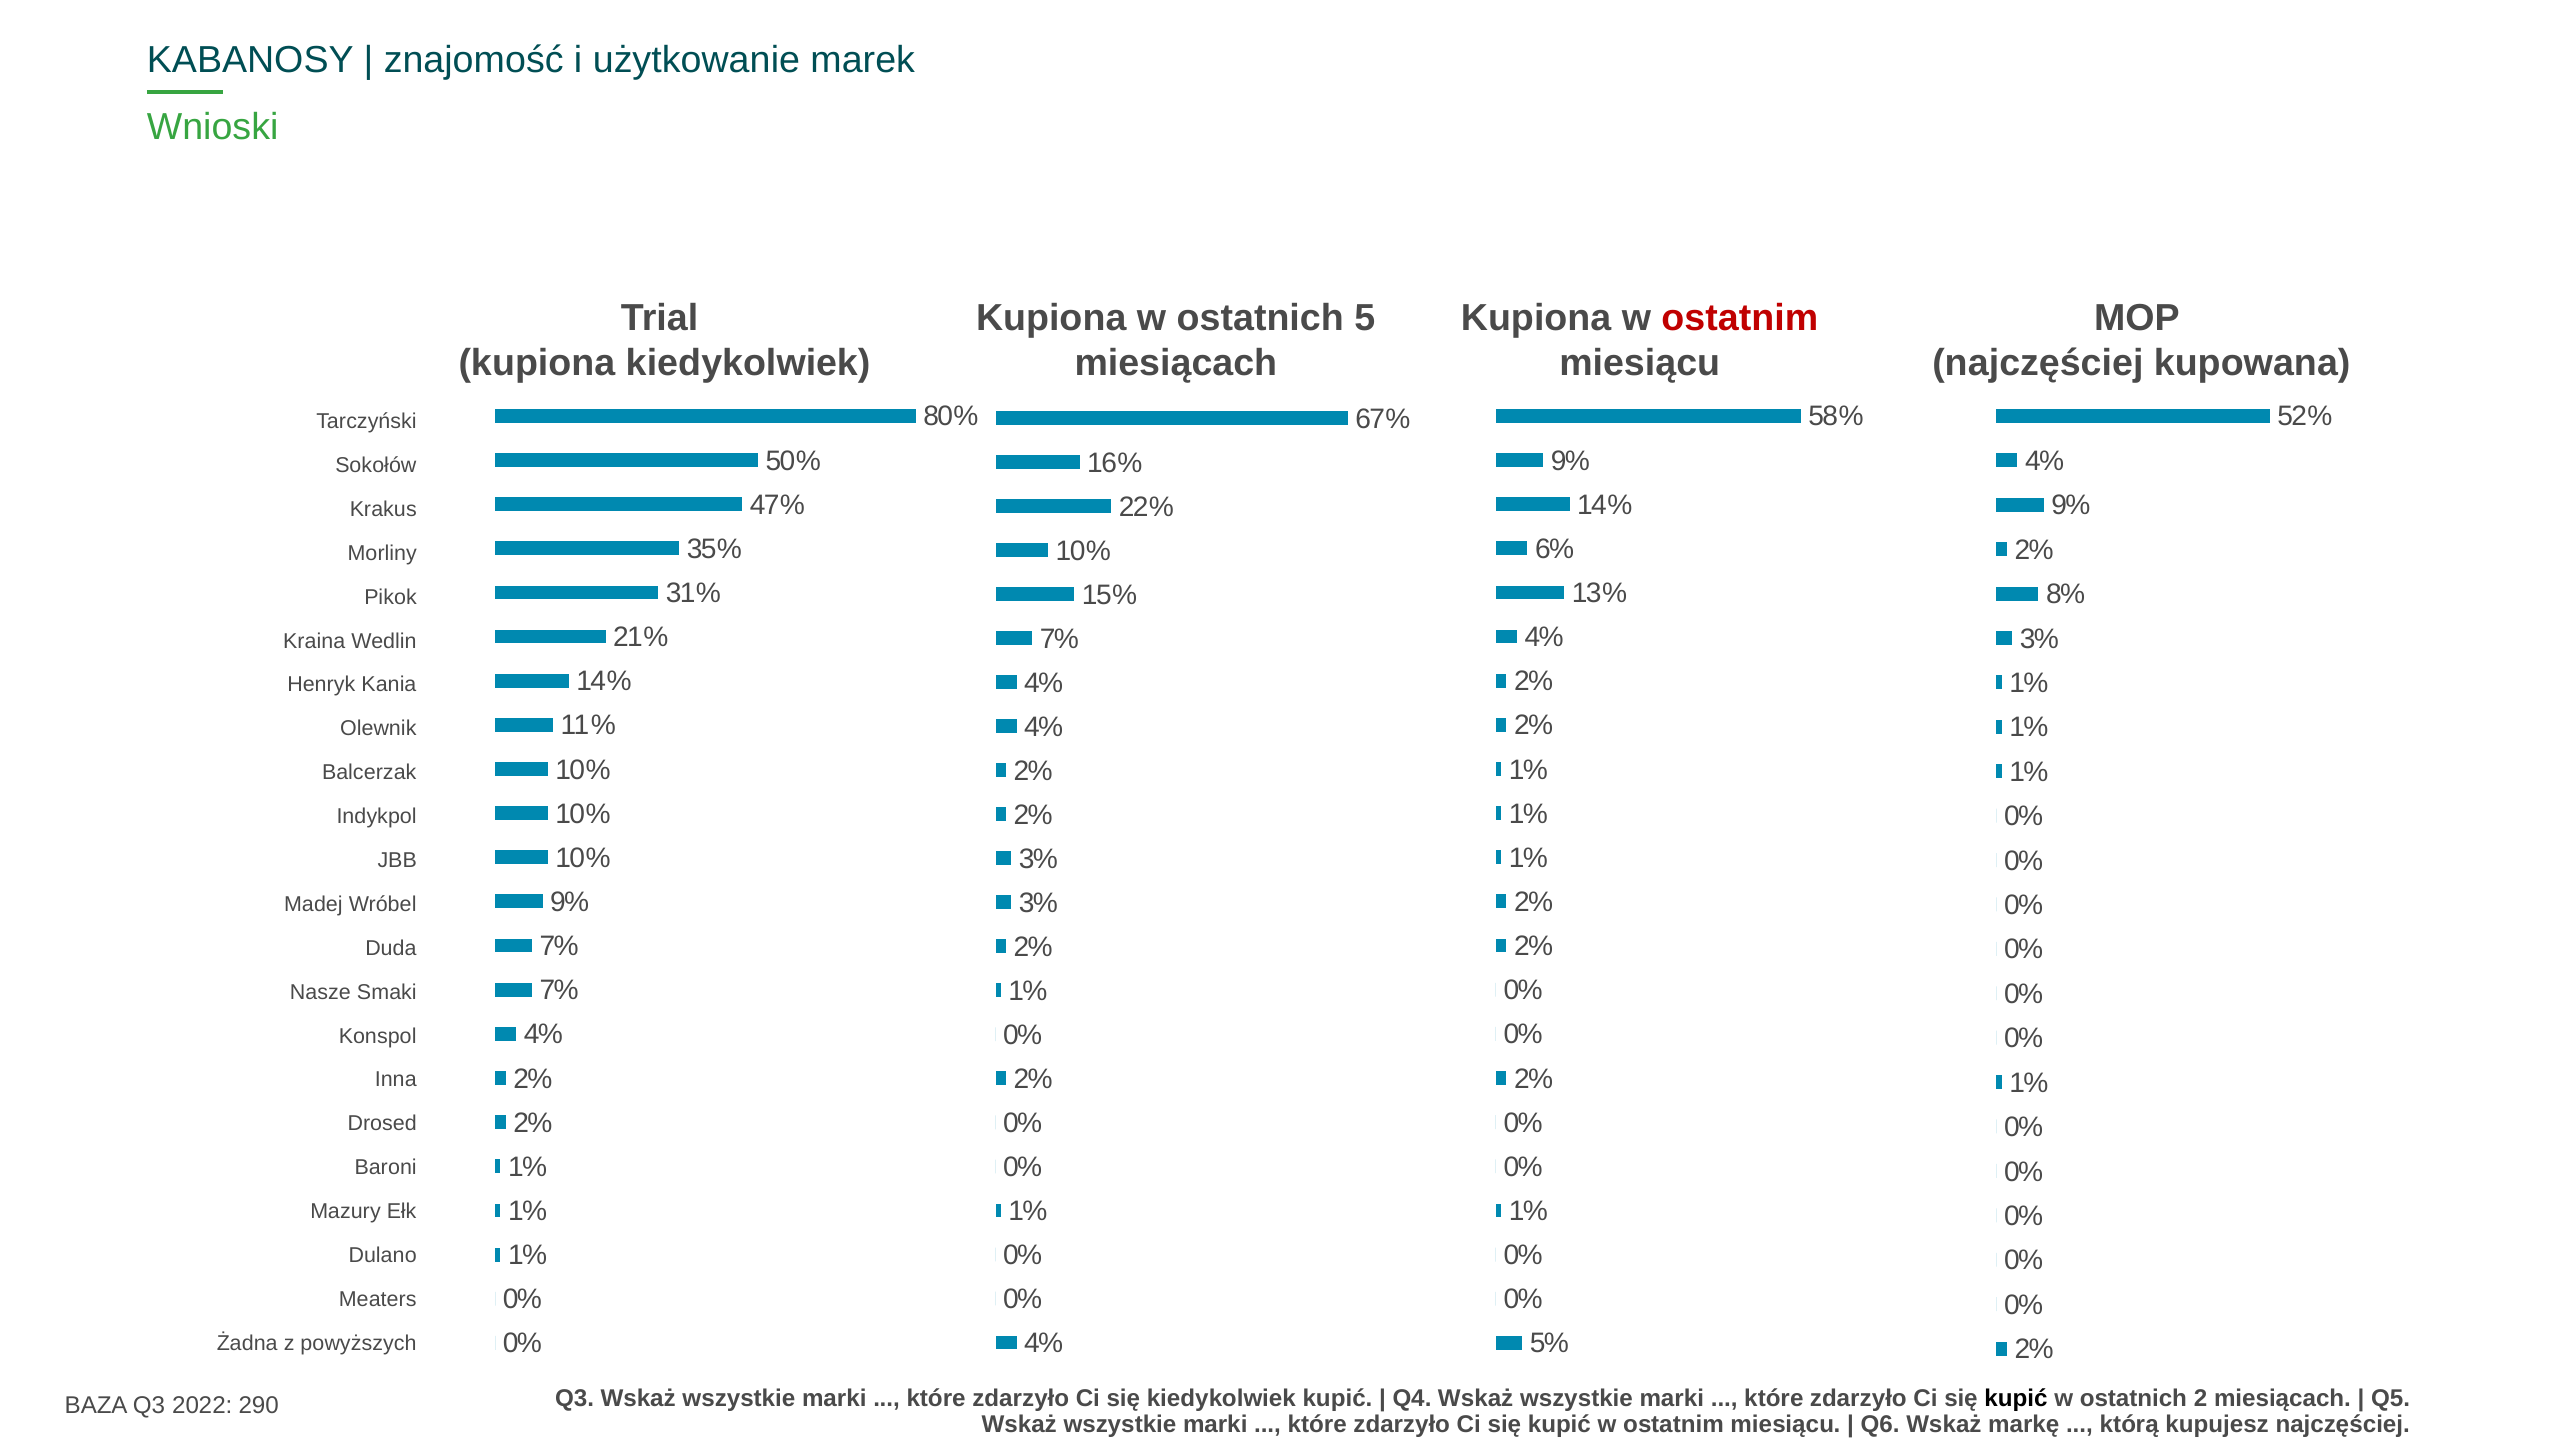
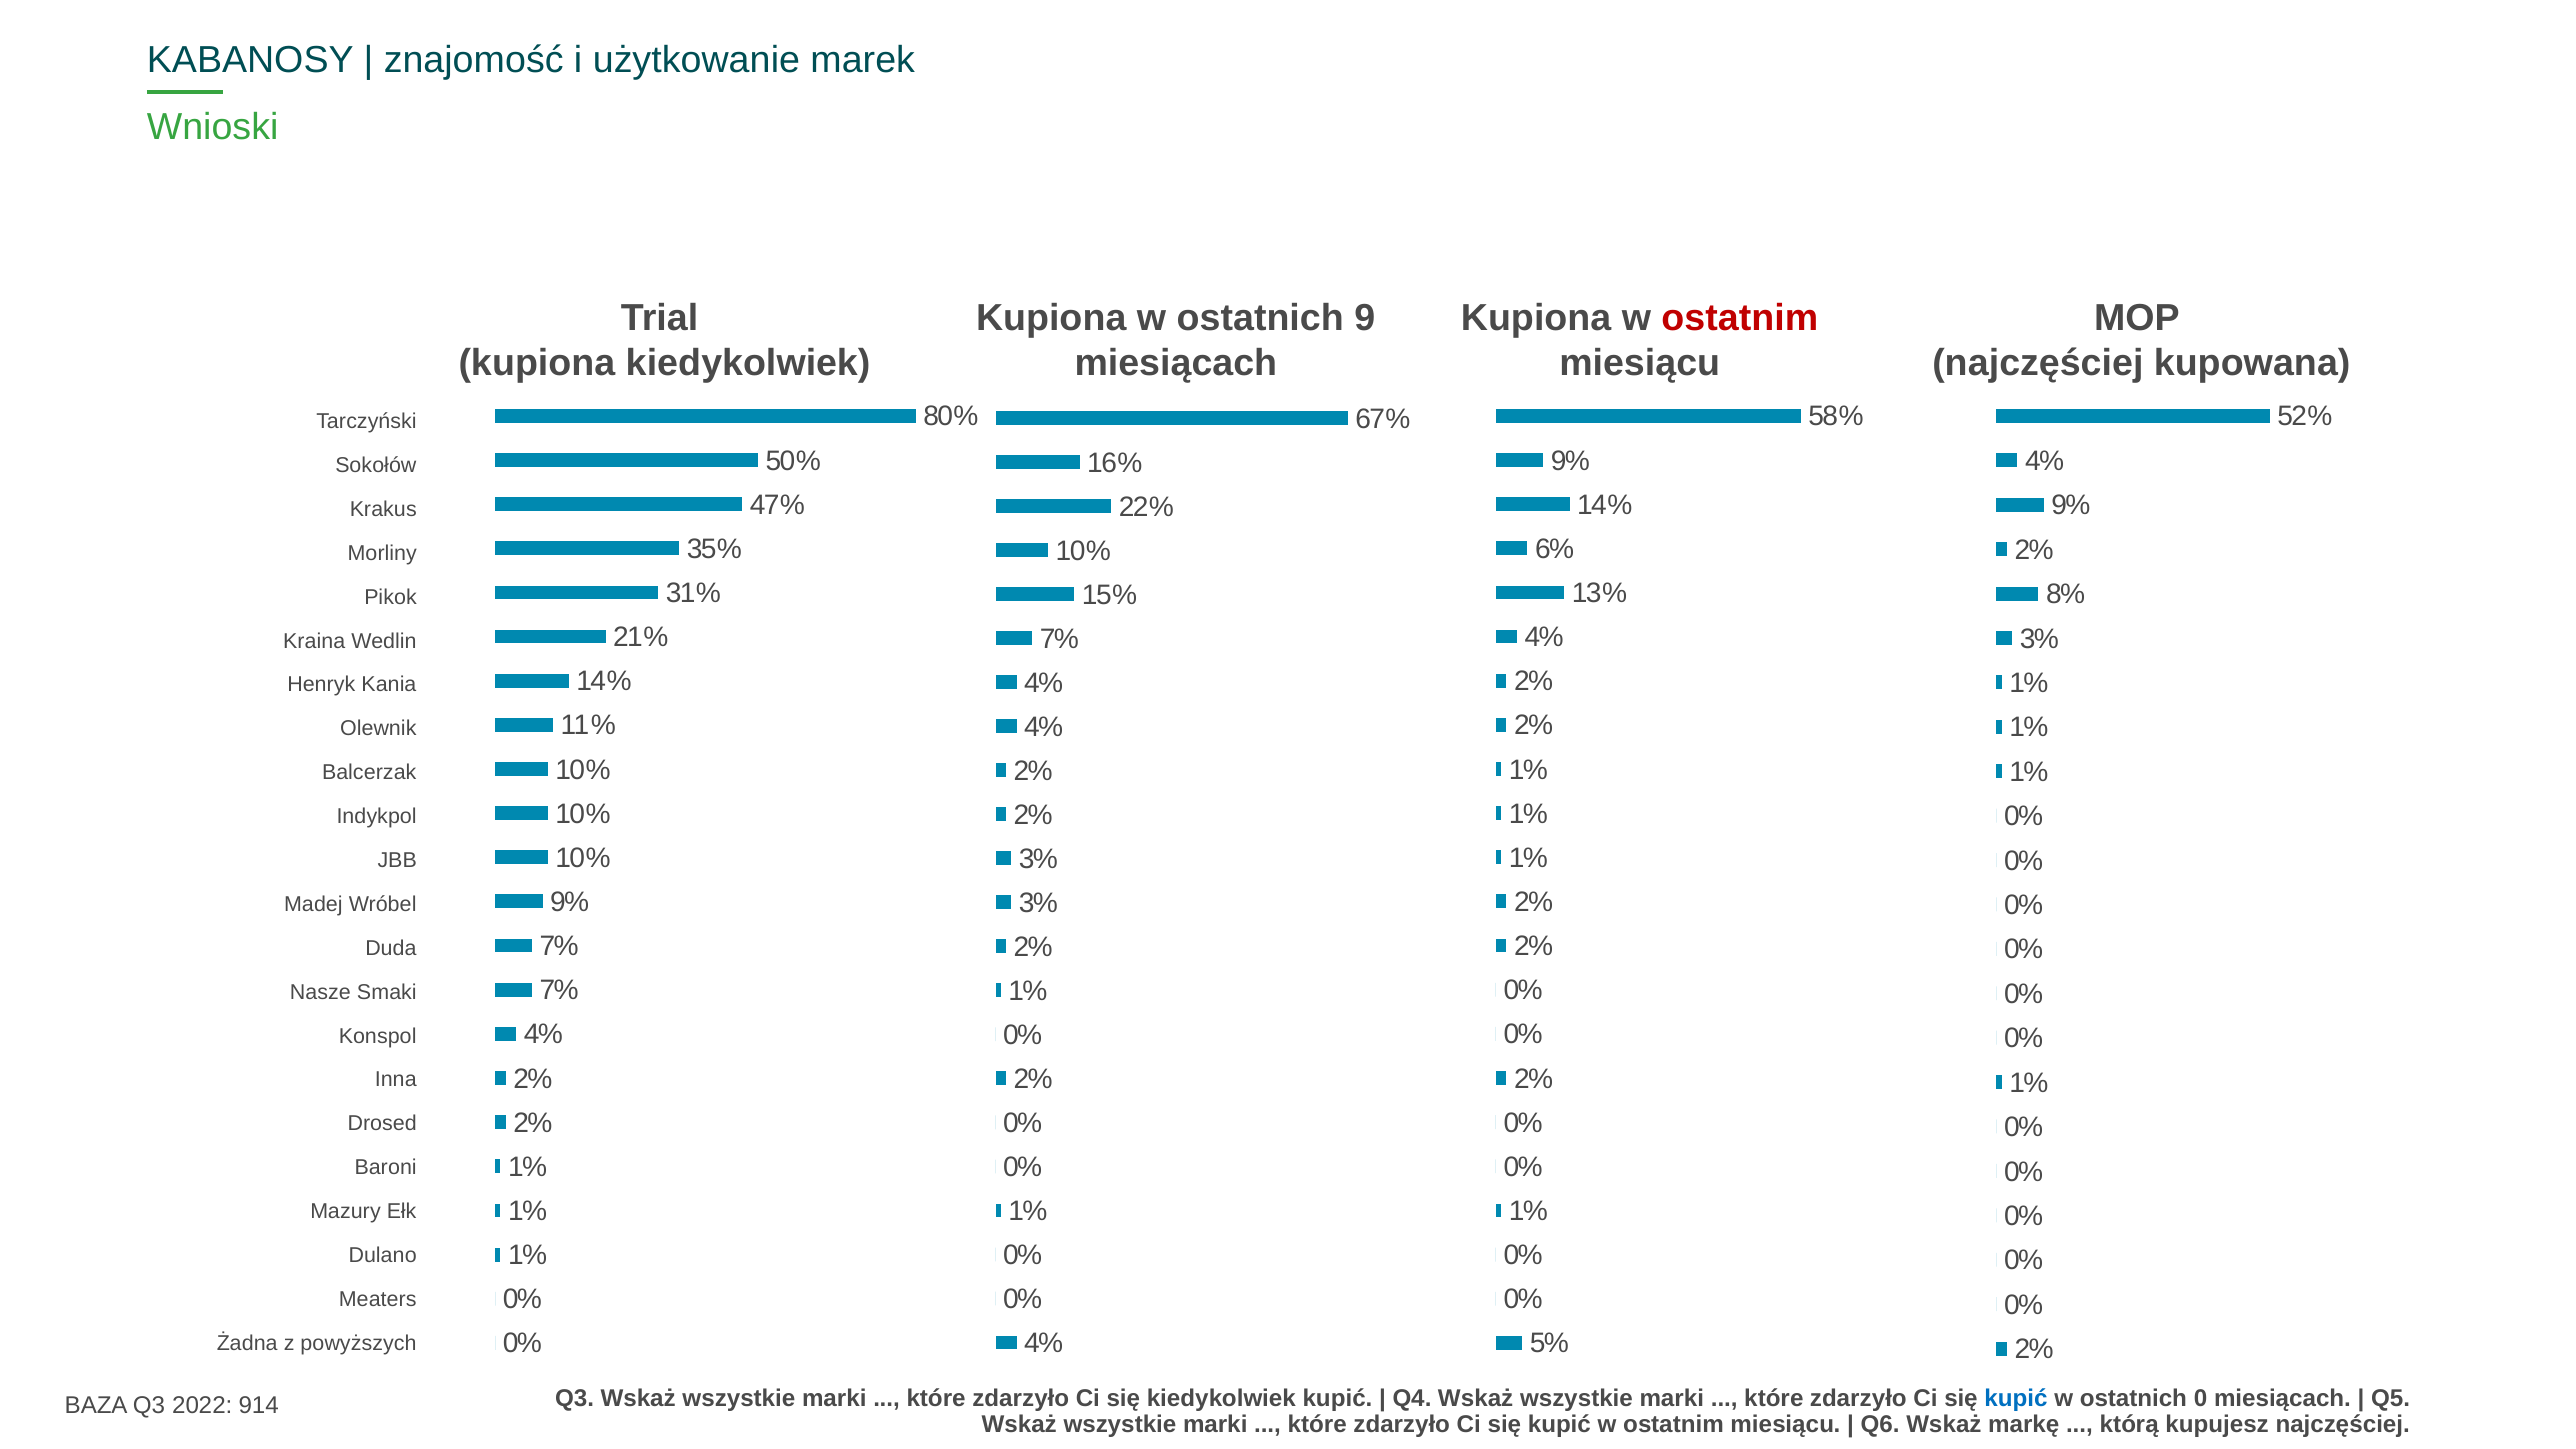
5: 5 -> 9 (1365, 318)
kupić colour: black -> blue (2016, 1399)
2: 2 -> 0 (2200, 1399)
290: 290 -> 914 (259, 1406)
